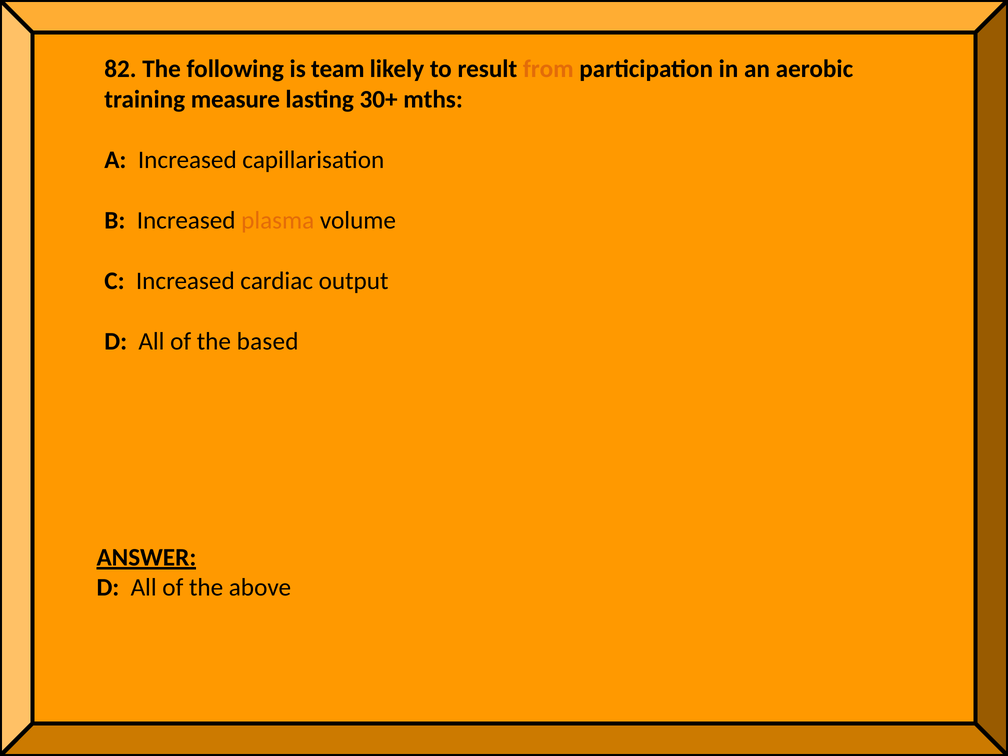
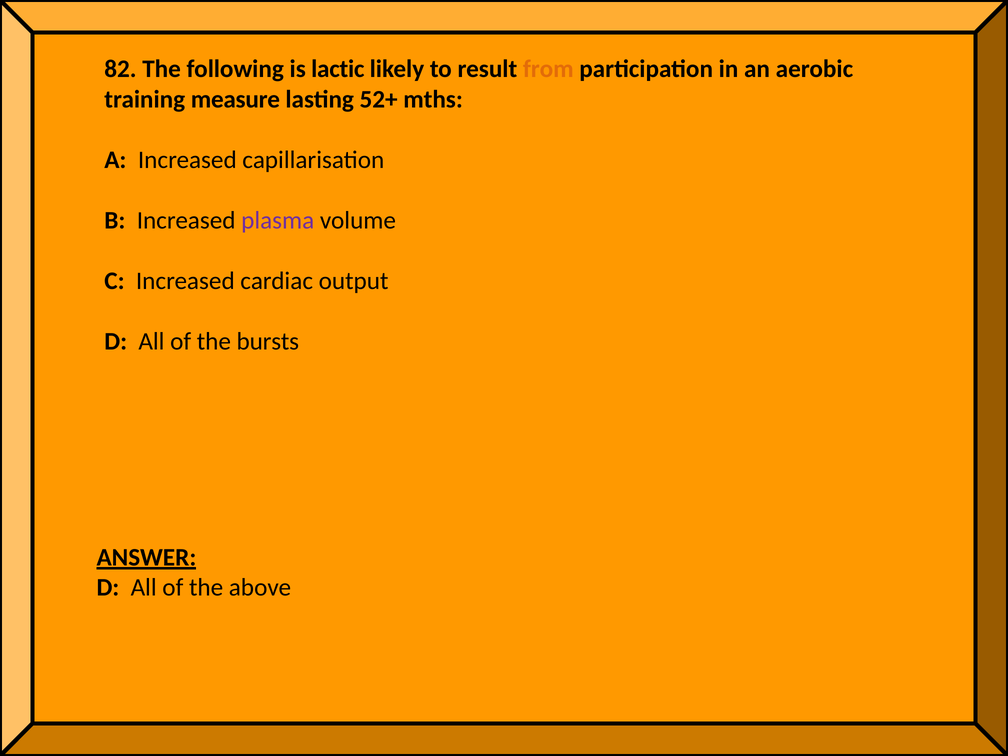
team: team -> lactic (338, 69)
30+: 30+ -> 52+ (379, 99)
plasma colour: orange -> purple (278, 220)
based: based -> bursts (268, 341)
